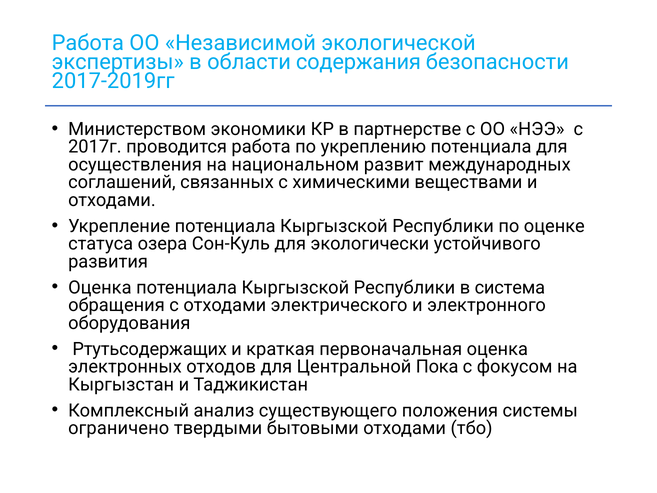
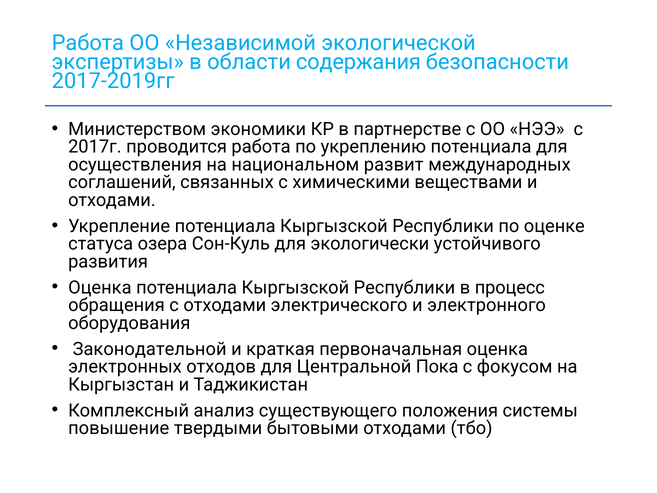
система: система -> процесс (510, 287)
Ртутьсодержащих: Ртутьсодержащих -> Законодательной (150, 349)
ограничено: ограничено -> повышение (119, 428)
